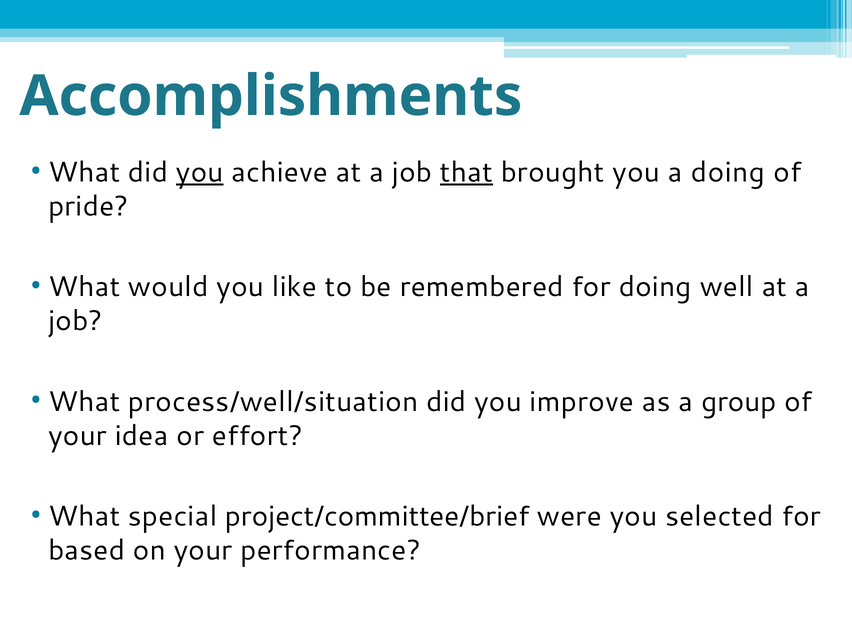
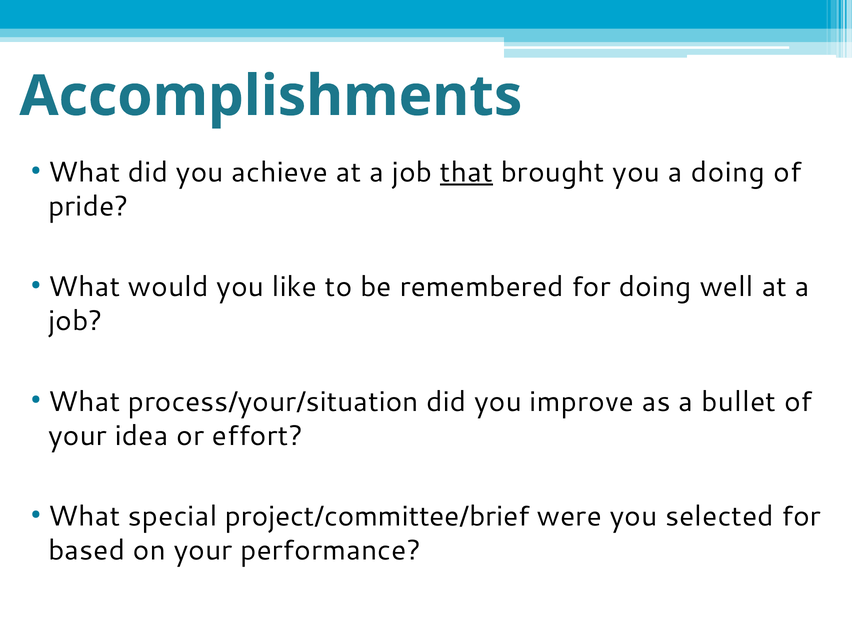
you underline: present -> none (200, 172)
process/well/situation: process/well/situation -> process/your/situation (273, 402)
group: group -> bullet (739, 402)
